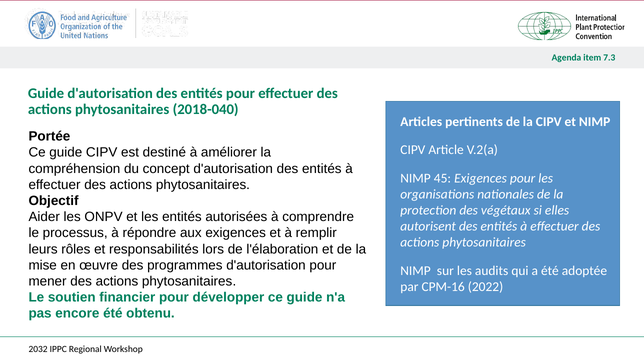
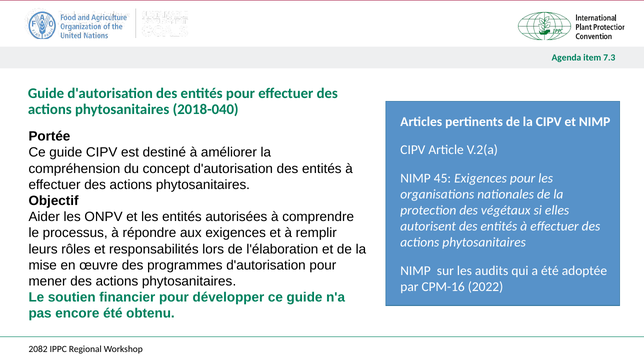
2032: 2032 -> 2082 (38, 349)
